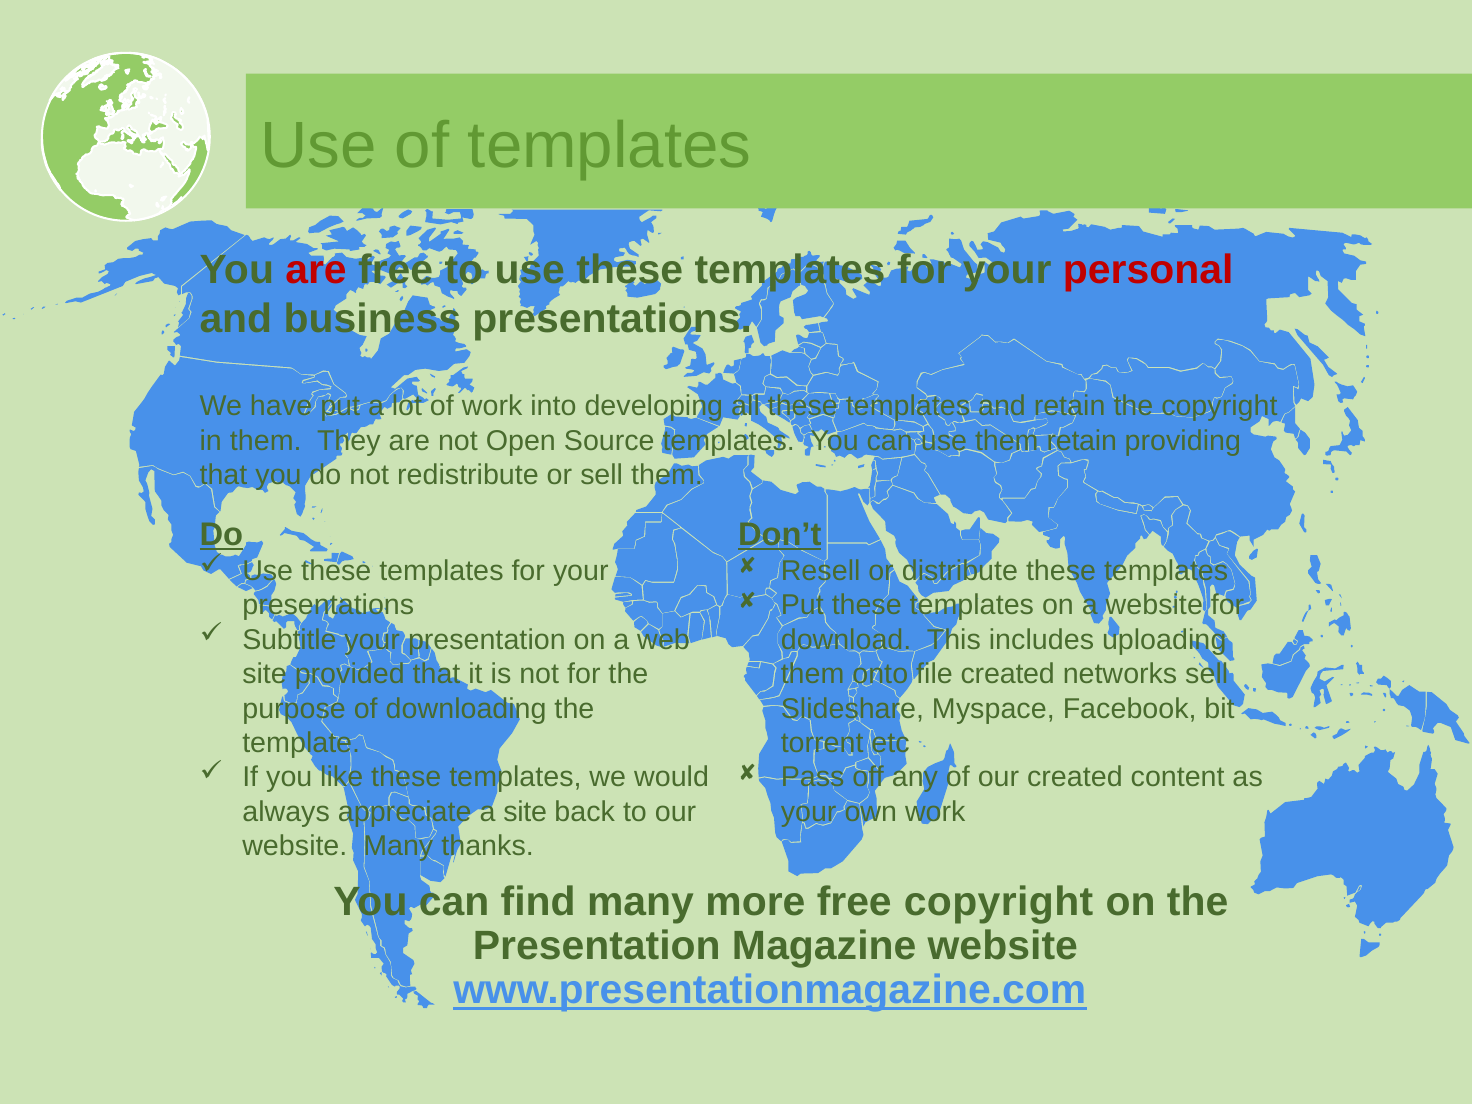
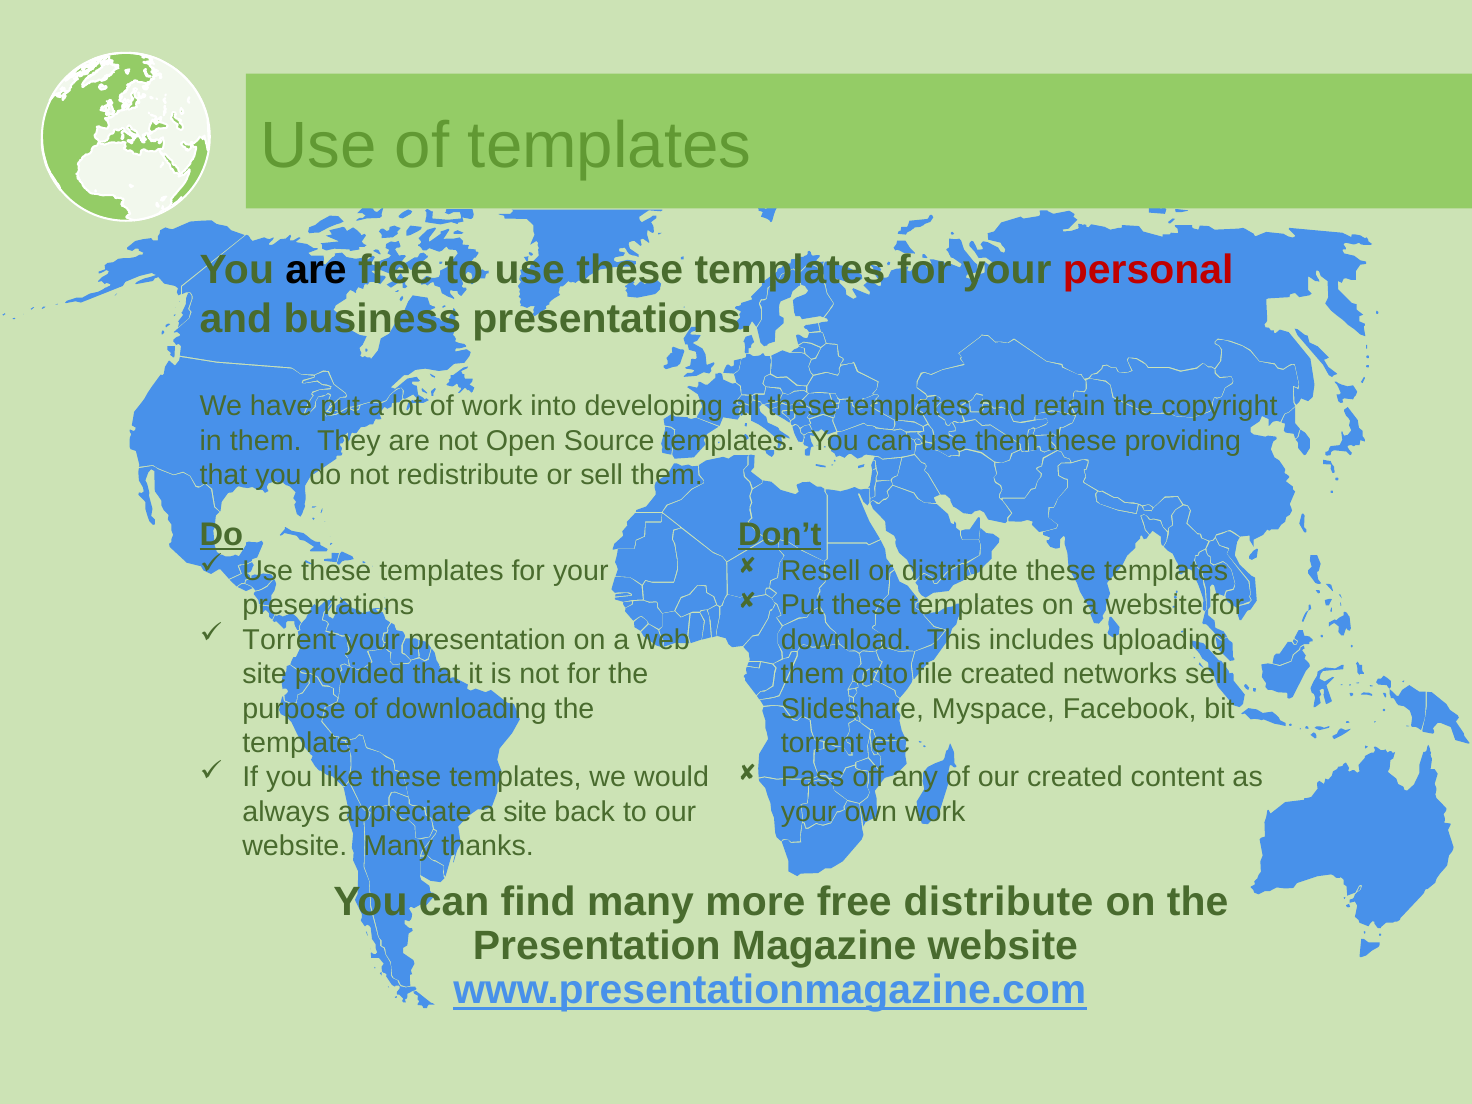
are colour: red -> black (316, 270)
them retain: retain -> these (1082, 441)
Subtitle: Subtitle -> Torrent (289, 640)
free copyright: copyright -> distribute (999, 902)
